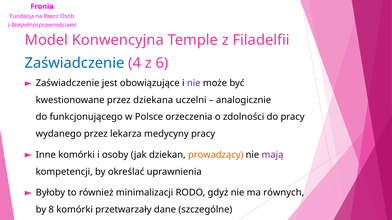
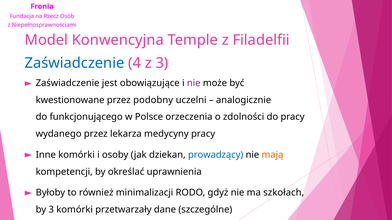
z 6: 6 -> 3 (162, 63)
dziekana: dziekana -> podobny (153, 100)
prowadzący colour: orange -> blue (216, 155)
mają colour: purple -> orange (272, 155)
równych: równych -> szkołach (284, 193)
by 8: 8 -> 3 (51, 210)
